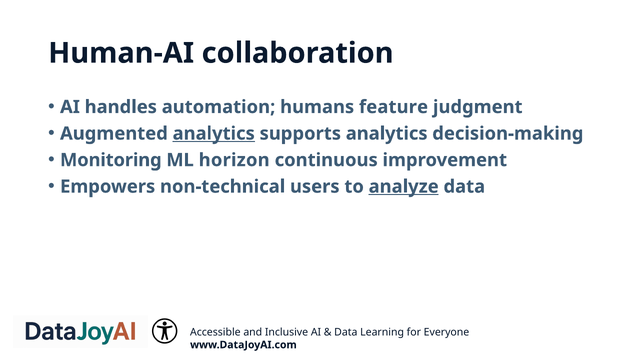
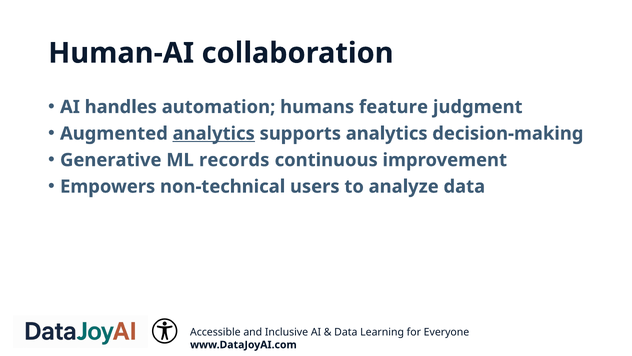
Monitoring: Monitoring -> Generative (111, 160)
horizon: horizon -> records (234, 160)
analyze underline: present -> none (404, 186)
